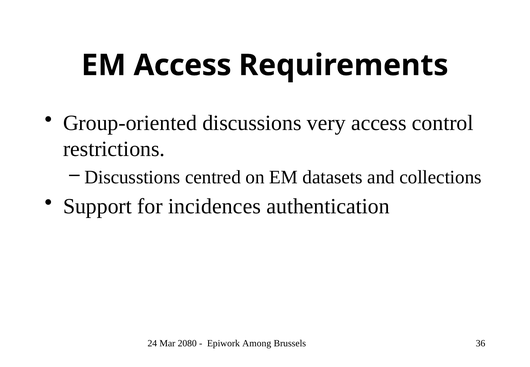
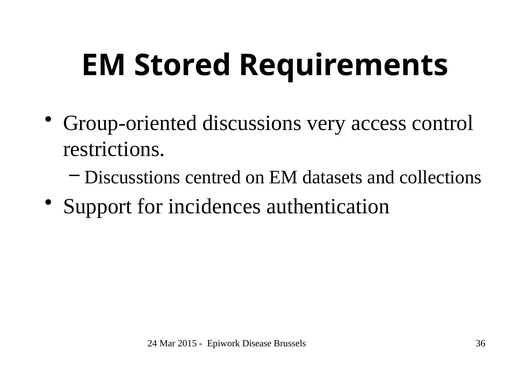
EM Access: Access -> Stored (182, 65)
2080: 2080 -> 2015 (187, 343)
Among: Among -> Disease (257, 343)
